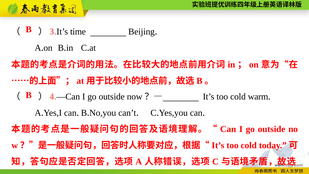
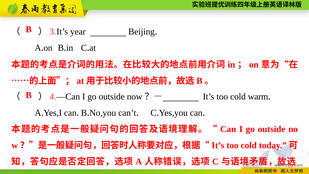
time: time -> year (78, 32)
